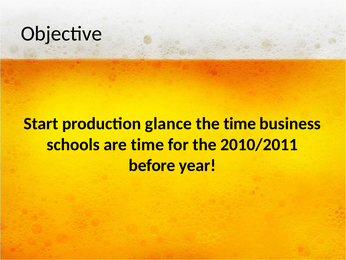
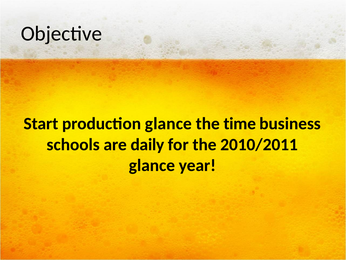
are time: time -> daily (148, 144)
before: before -> glance (152, 165)
